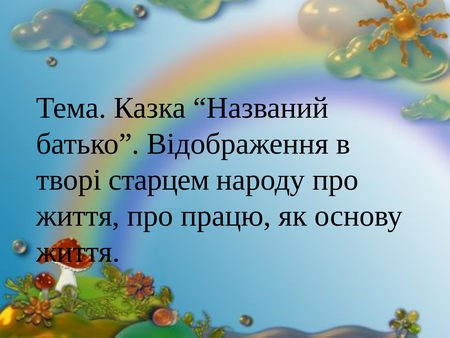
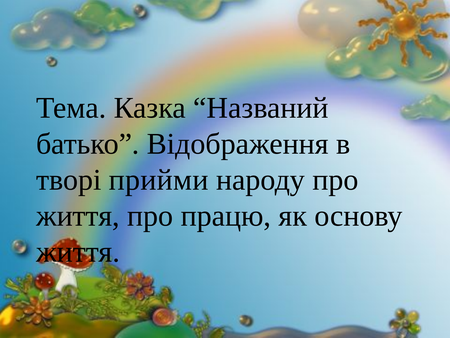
старцем: старцем -> прийми (159, 180)
